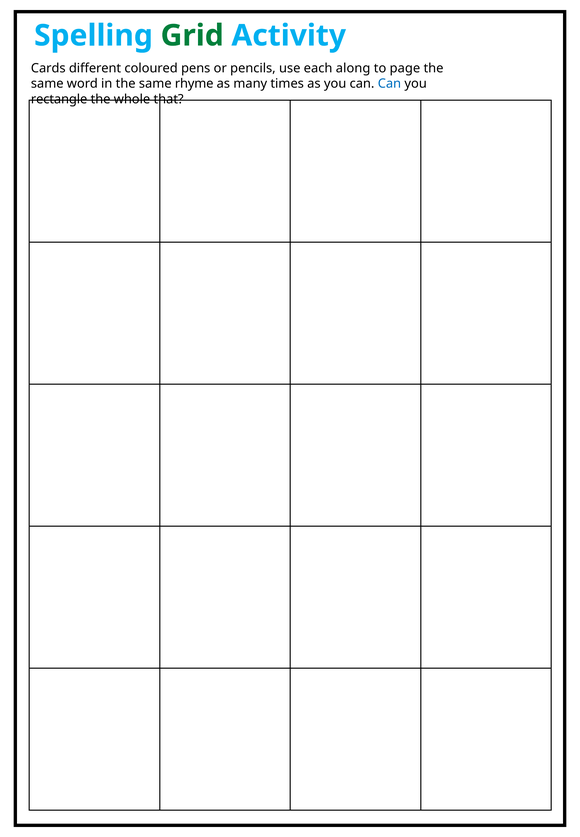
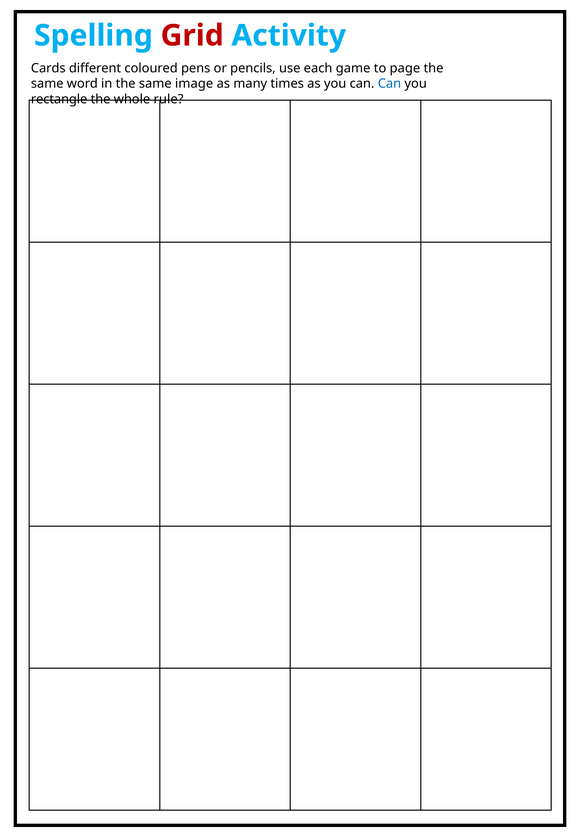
Grid colour: green -> red (192, 36)
along: along -> game (353, 68)
rhyme: rhyme -> image (194, 84)
that: that -> rule (168, 99)
